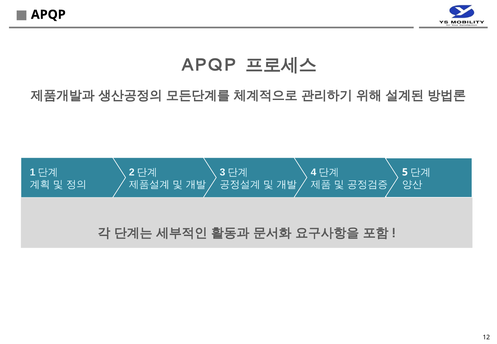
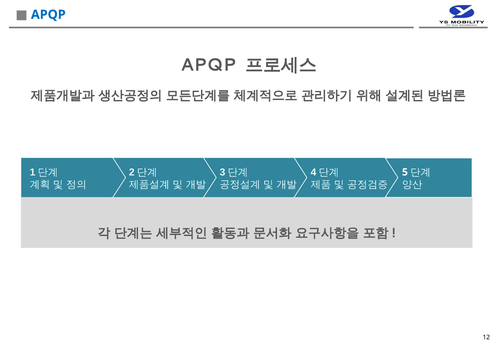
APQP colour: black -> blue (48, 15)
